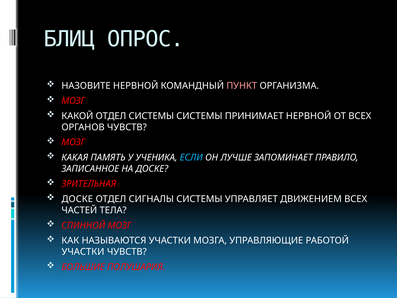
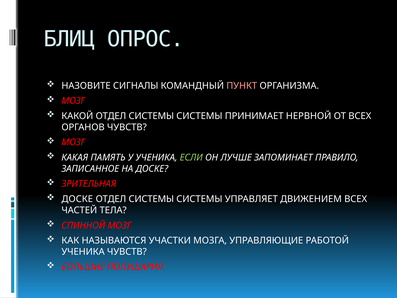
НАЗОВИТЕ НЕРВНОЙ: НЕРВНОЙ -> СИГНАЛЫ (136, 86)
ЕСЛИ colour: light blue -> light green (191, 157)
СИГНАЛЫ: СИГНАЛЫ -> СИСТЕМЫ (151, 199)
УЧАСТКИ: УЧАСТКИ -> УЧЕНИКА (83, 252)
